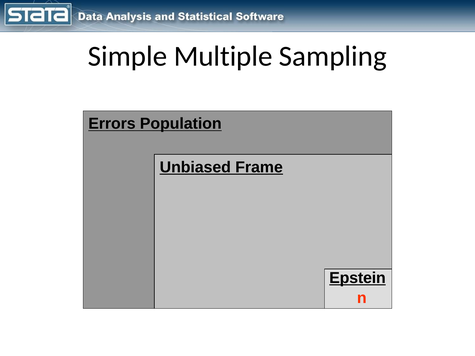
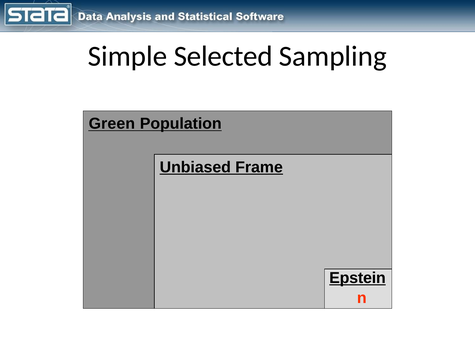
Multiple: Multiple -> Selected (223, 56)
Errors: Errors -> Green (112, 124)
